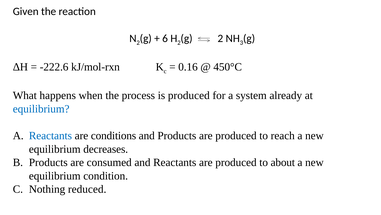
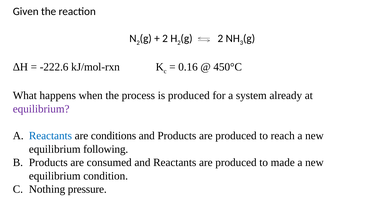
6: 6 -> 2 (165, 38)
equilibrium colour: blue -> purple (41, 109)
decreases: decreases -> following (106, 149)
about: about -> made (283, 162)
reduced: reduced -> pressure (87, 189)
